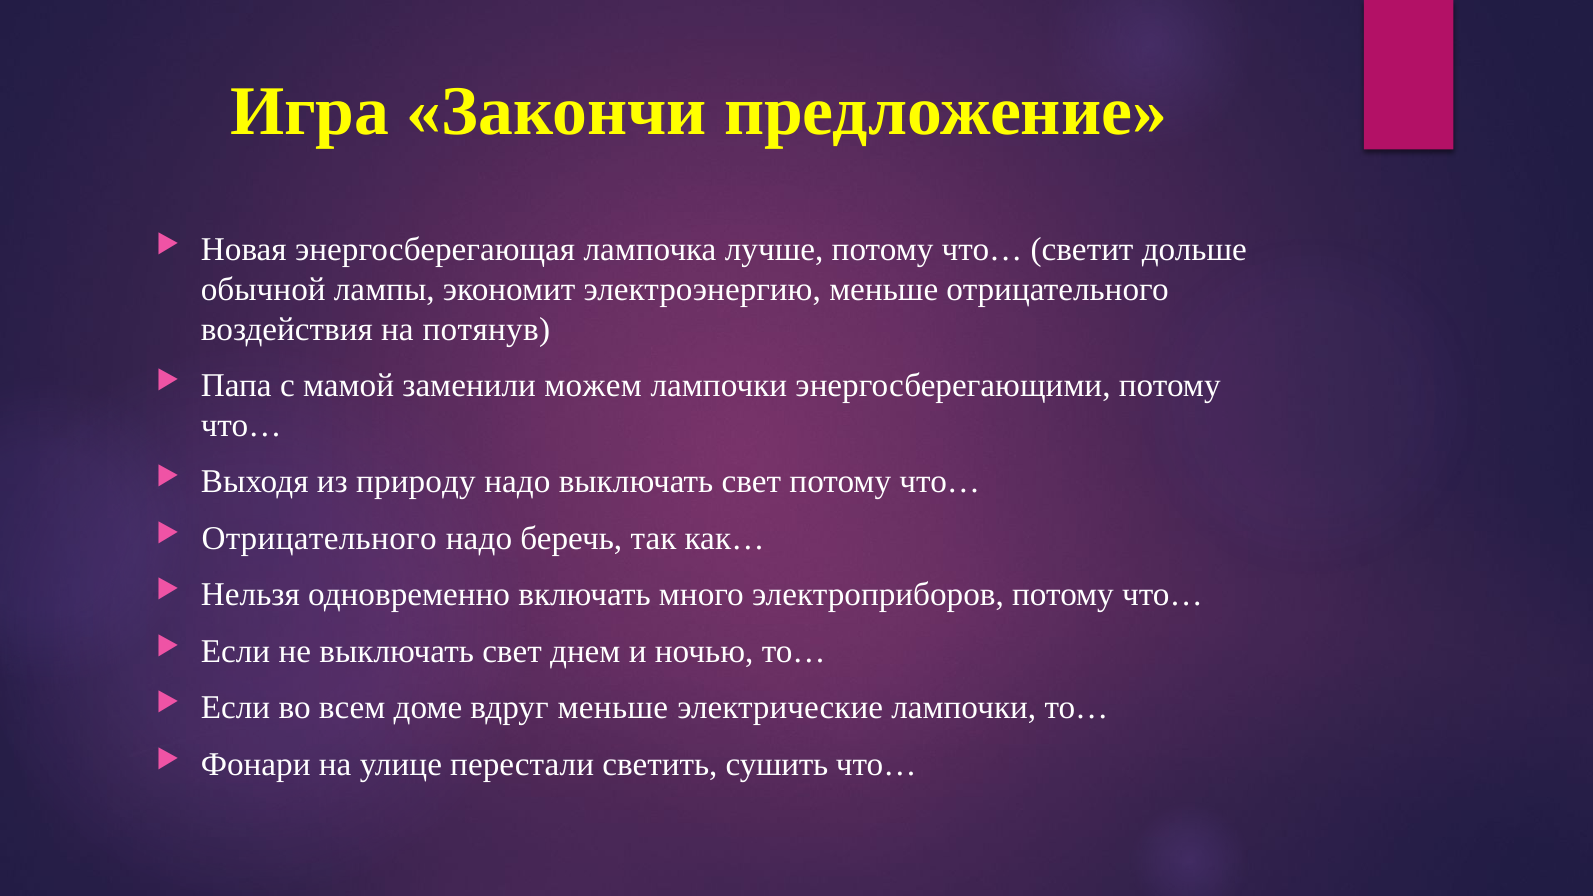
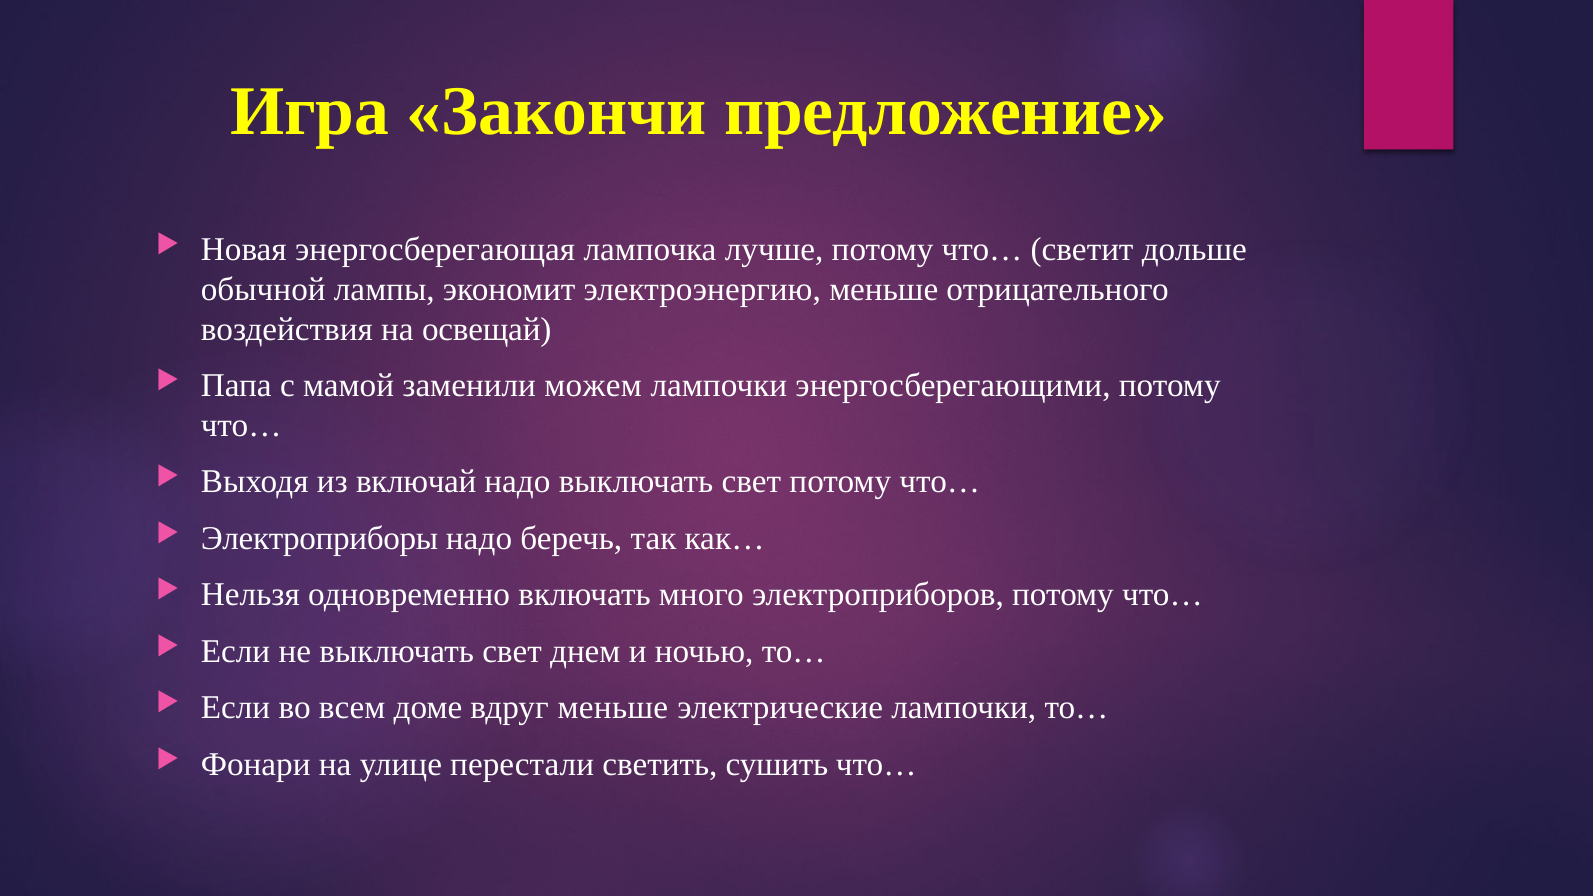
потянув: потянув -> освещай (487, 329)
природу: природу -> включай (416, 482)
Отрицательного: Отрицательного -> Электроприборы (320, 539)
